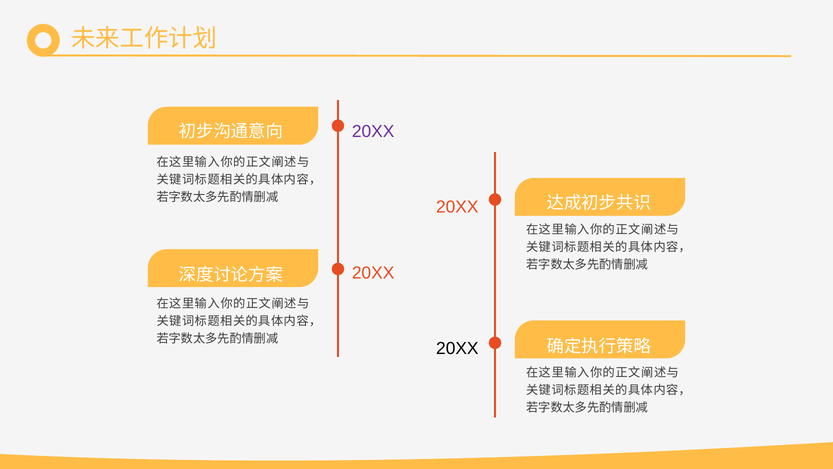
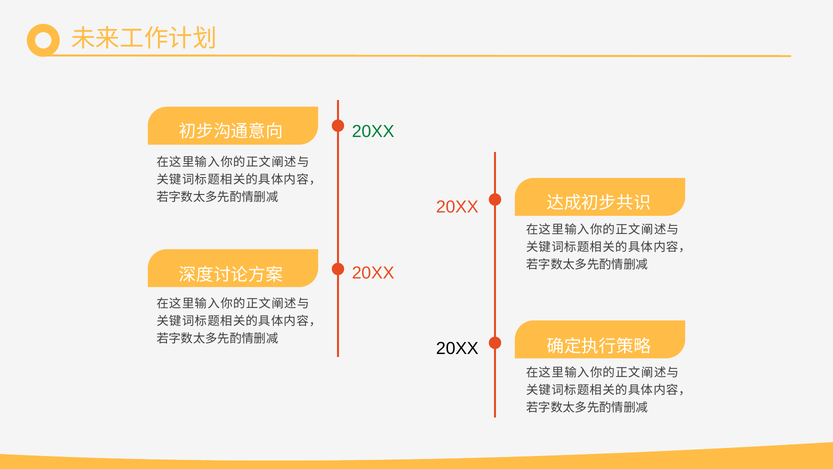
20XX colour: purple -> green (373, 131)
